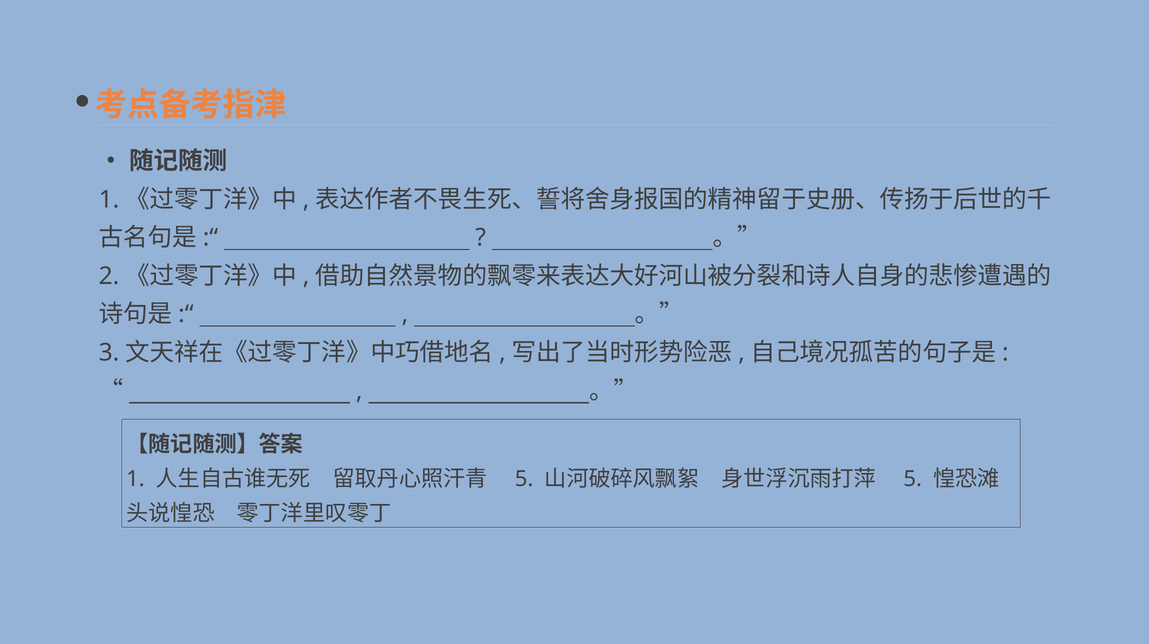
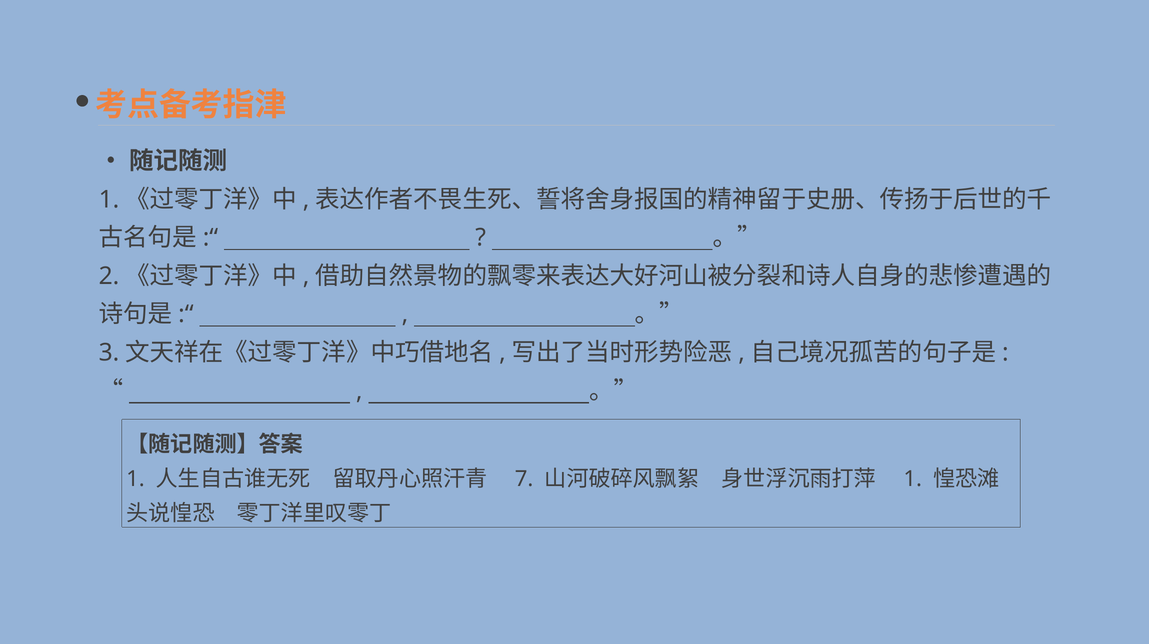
5: 5 -> 7 (524, 479)
5: 5 -> 1 (913, 479)
